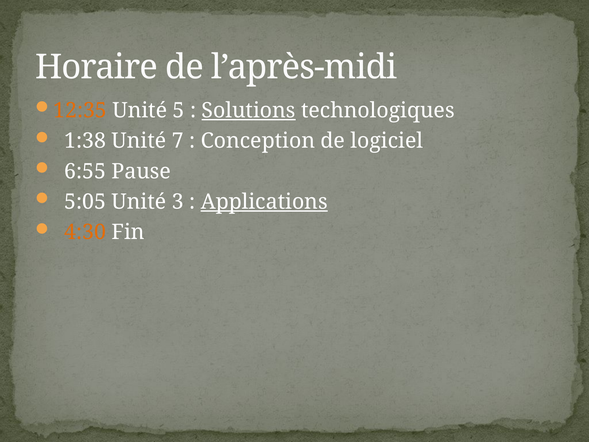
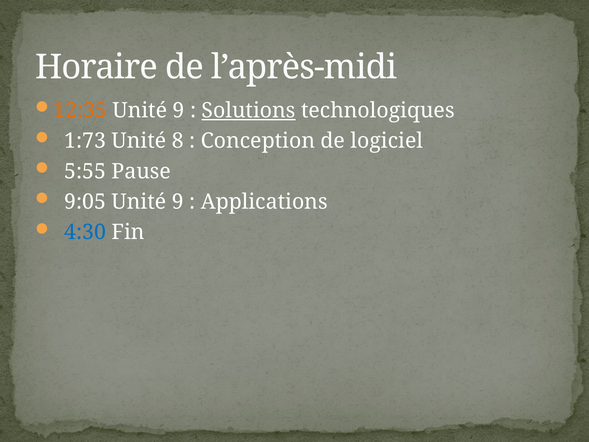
5: 5 -> 9 (179, 110)
1:38: 1:38 -> 1:73 (85, 141)
7: 7 -> 8 (178, 141)
6:55: 6:55 -> 5:55 (85, 171)
5:05: 5:05 -> 9:05 (85, 202)
3: 3 -> 9 (178, 202)
Applications underline: present -> none (264, 202)
4:30 colour: orange -> blue (85, 232)
